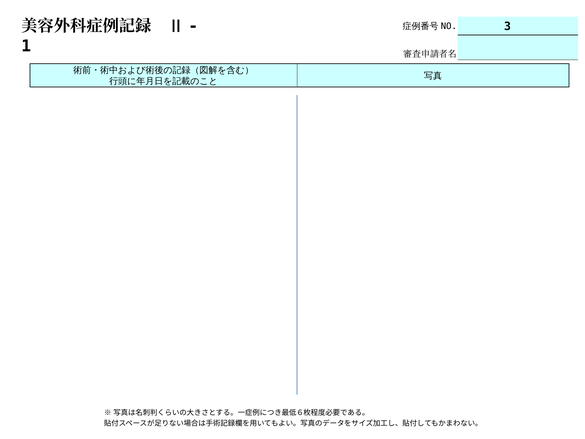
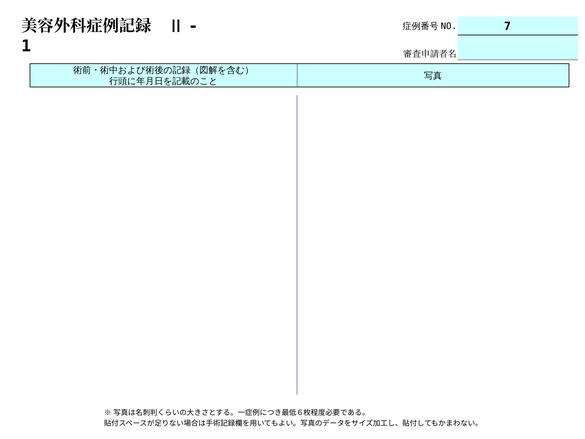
3: 3 -> 7 (507, 26)
